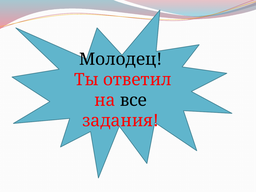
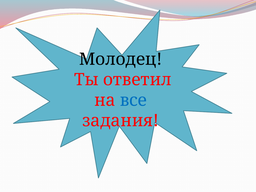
все colour: black -> blue (133, 100)
